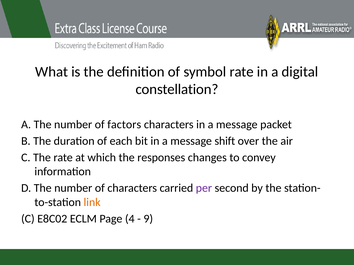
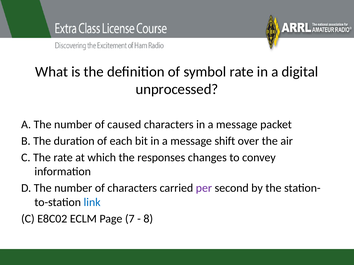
constellation: constellation -> unprocessed (177, 90)
factors: factors -> caused (124, 125)
link colour: orange -> blue (92, 203)
4: 4 -> 7 (130, 219)
9: 9 -> 8 (148, 219)
